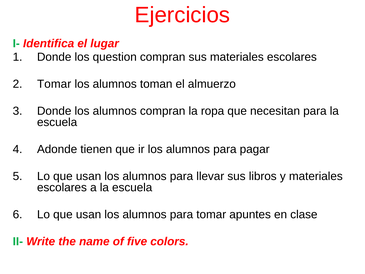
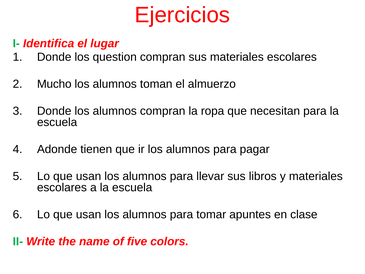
Tomar: Tomar -> Mucho (54, 84)
